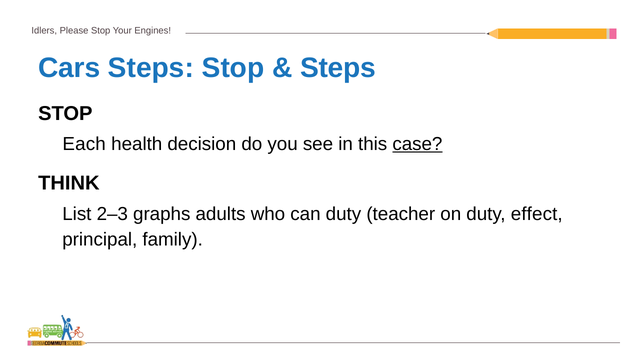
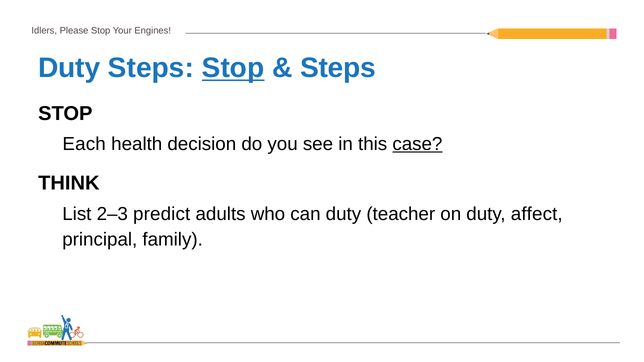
Cars: Cars -> Duty (69, 68)
Stop underline: none -> present (233, 68)
graphs: graphs -> predict (162, 214)
effect: effect -> affect (537, 214)
